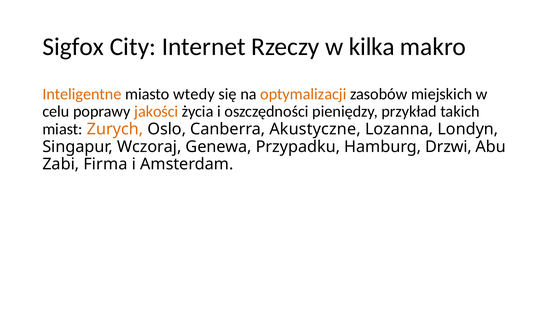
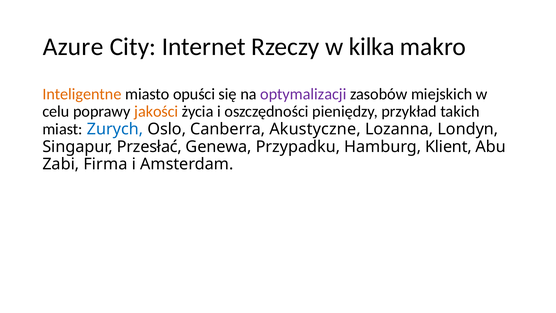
Sigfox: Sigfox -> Azure (73, 47)
wtedy: wtedy -> opuści (194, 94)
optymalizacji colour: orange -> purple (303, 94)
Zurych colour: orange -> blue (115, 129)
Wczoraj: Wczoraj -> Przesłać (149, 147)
Drzwi: Drzwi -> Klient (448, 147)
